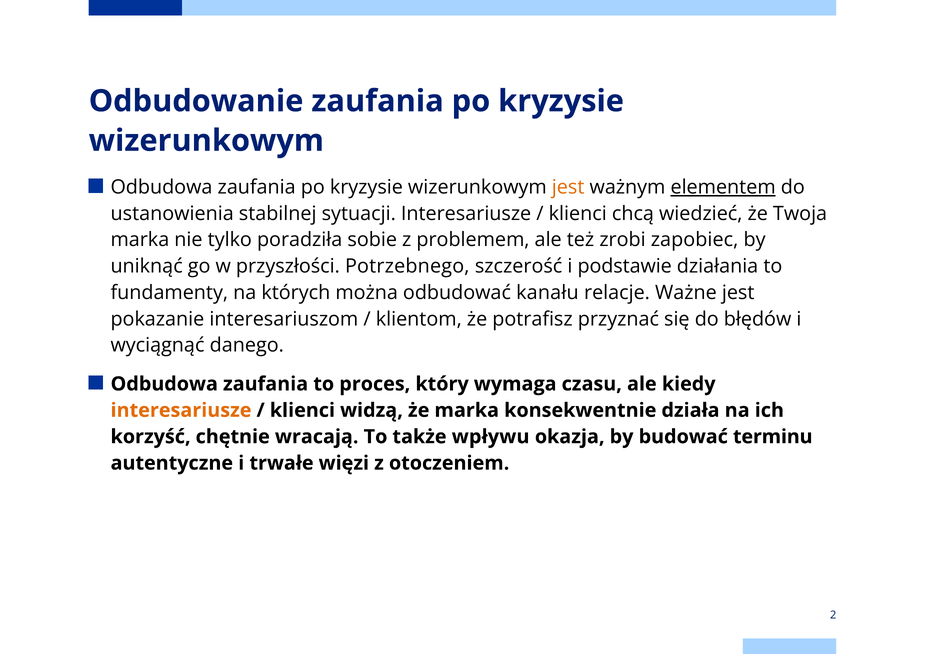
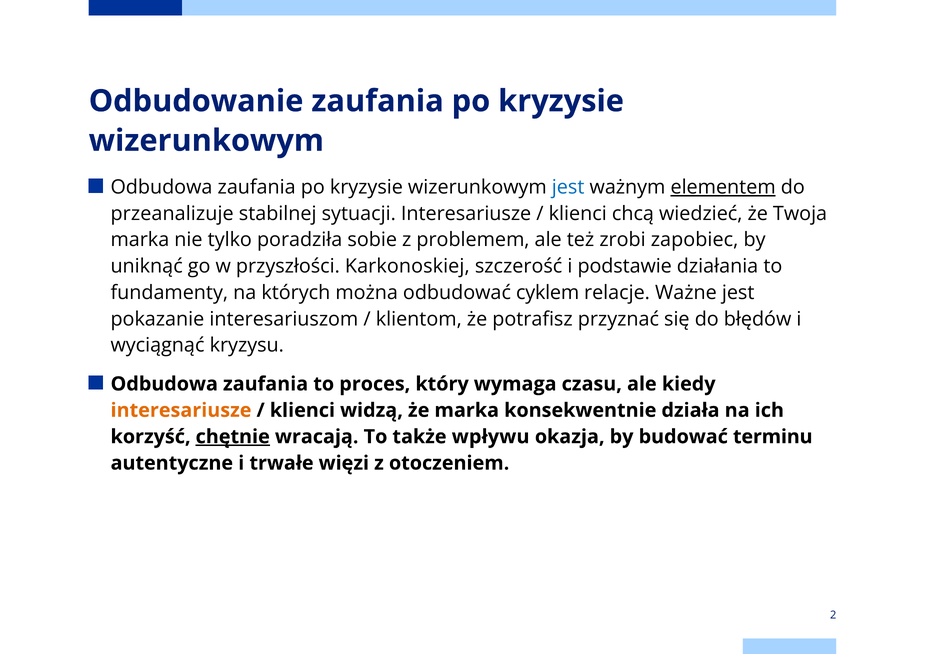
jest colour: orange -> blue (568, 187)
ustanowienia: ustanowienia -> przeanalizuje (172, 214)
Potrzebnego: Potrzebnego -> Karkonoskiej (407, 266)
kanału: kanału -> cyklem (548, 293)
danego: danego -> kryzysu (247, 345)
chętnie underline: none -> present (233, 437)
